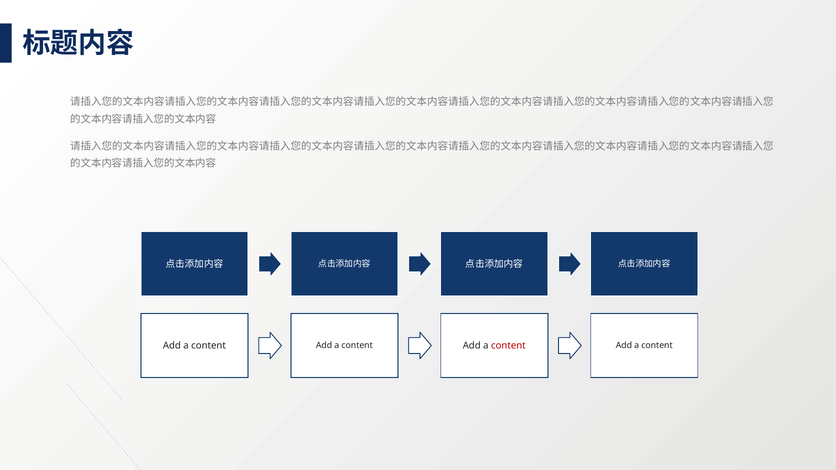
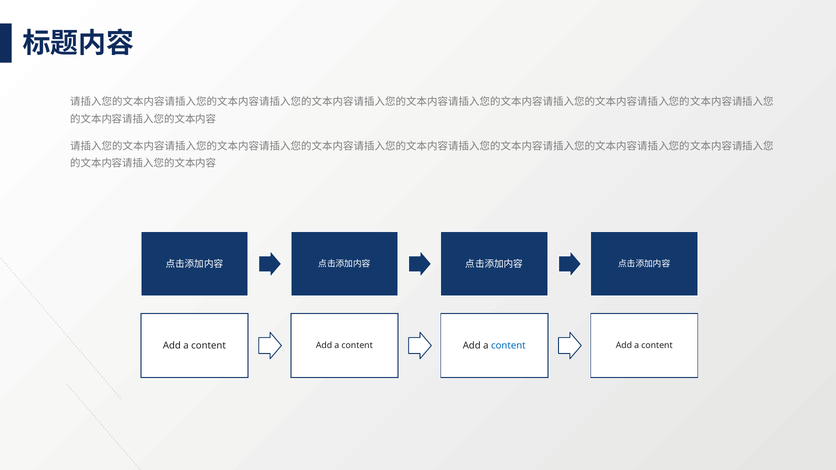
content colour: red -> blue (508, 346)
